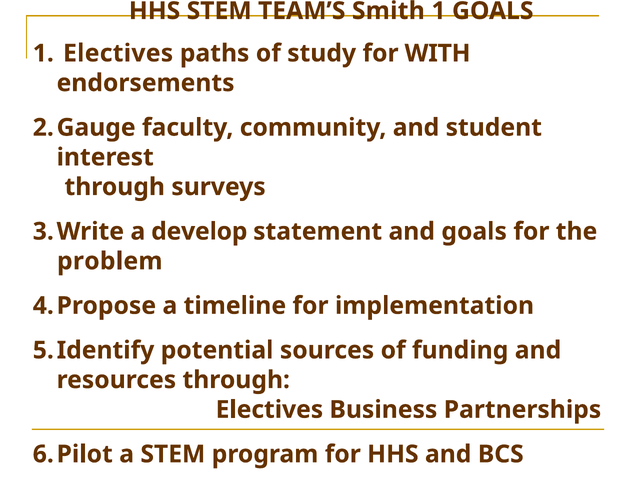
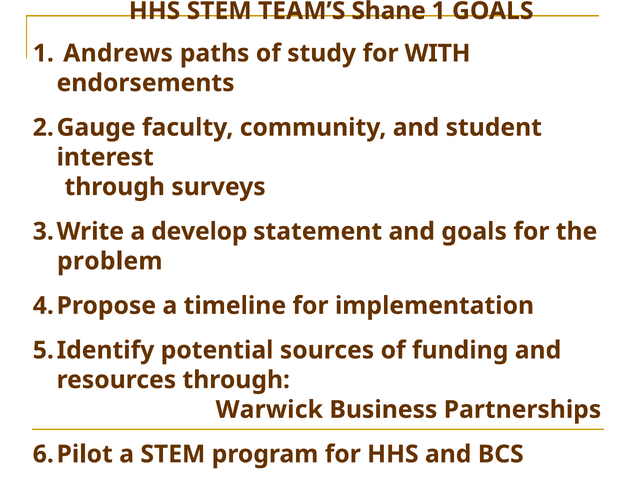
Smith: Smith -> Shane (389, 11)
1 Electives: Electives -> Andrews (118, 53)
Electives: Electives -> Warwick (269, 410)
